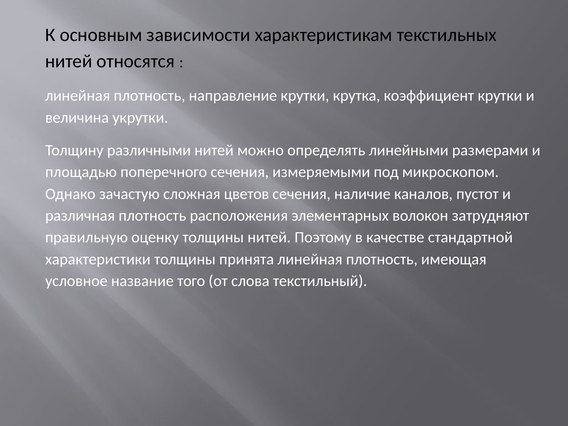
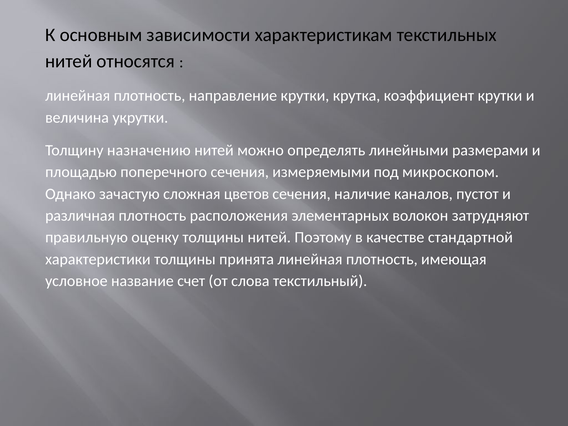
различными: различными -> назначению (149, 150)
того: того -> счет (191, 281)
